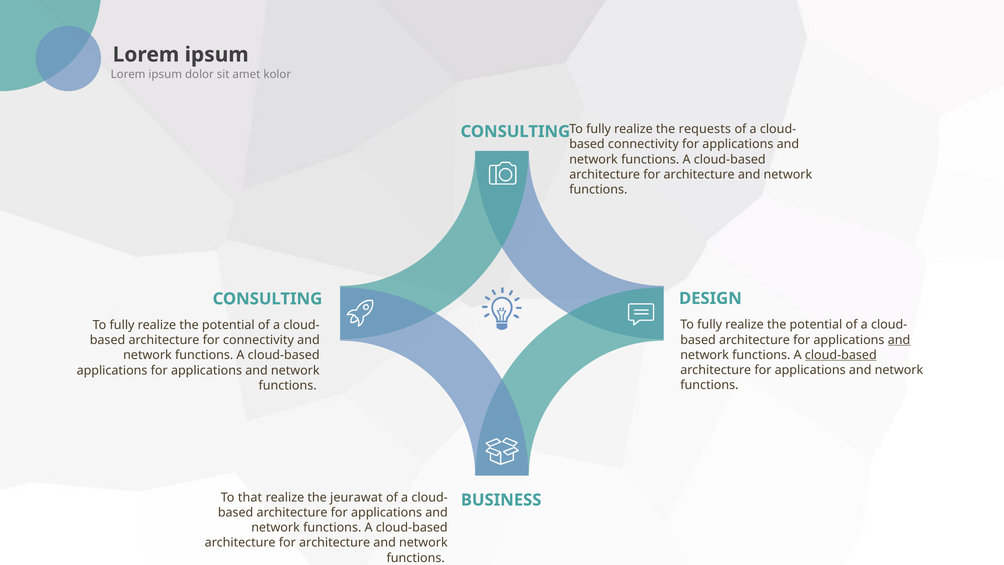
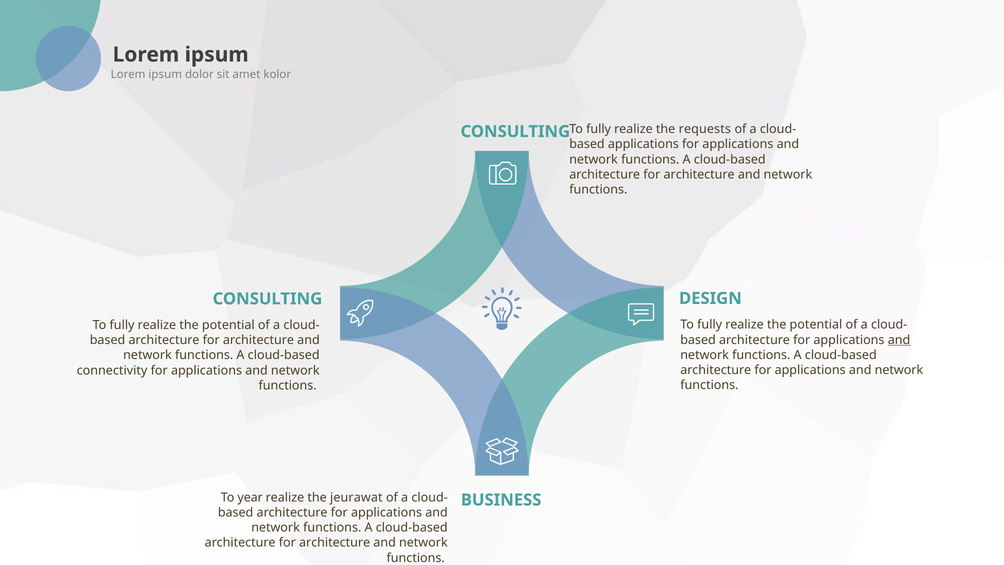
connectivity: connectivity -> applications (643, 144)
connectivity: connectivity -> architecture (258, 340)
cloud-based underline: present -> none (841, 355)
applications: applications -> connectivity (112, 370)
that: that -> year (250, 497)
